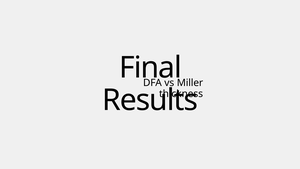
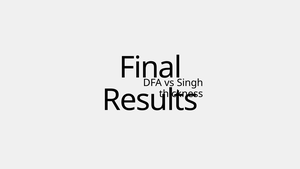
Miller: Miller -> Singh (190, 83)
